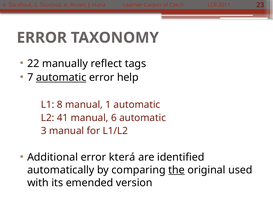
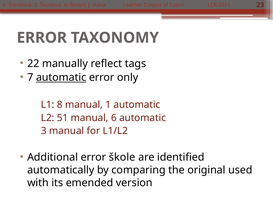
help: help -> only (128, 77)
41: 41 -> 51 (63, 118)
která: která -> škole (122, 157)
the underline: present -> none (177, 170)
